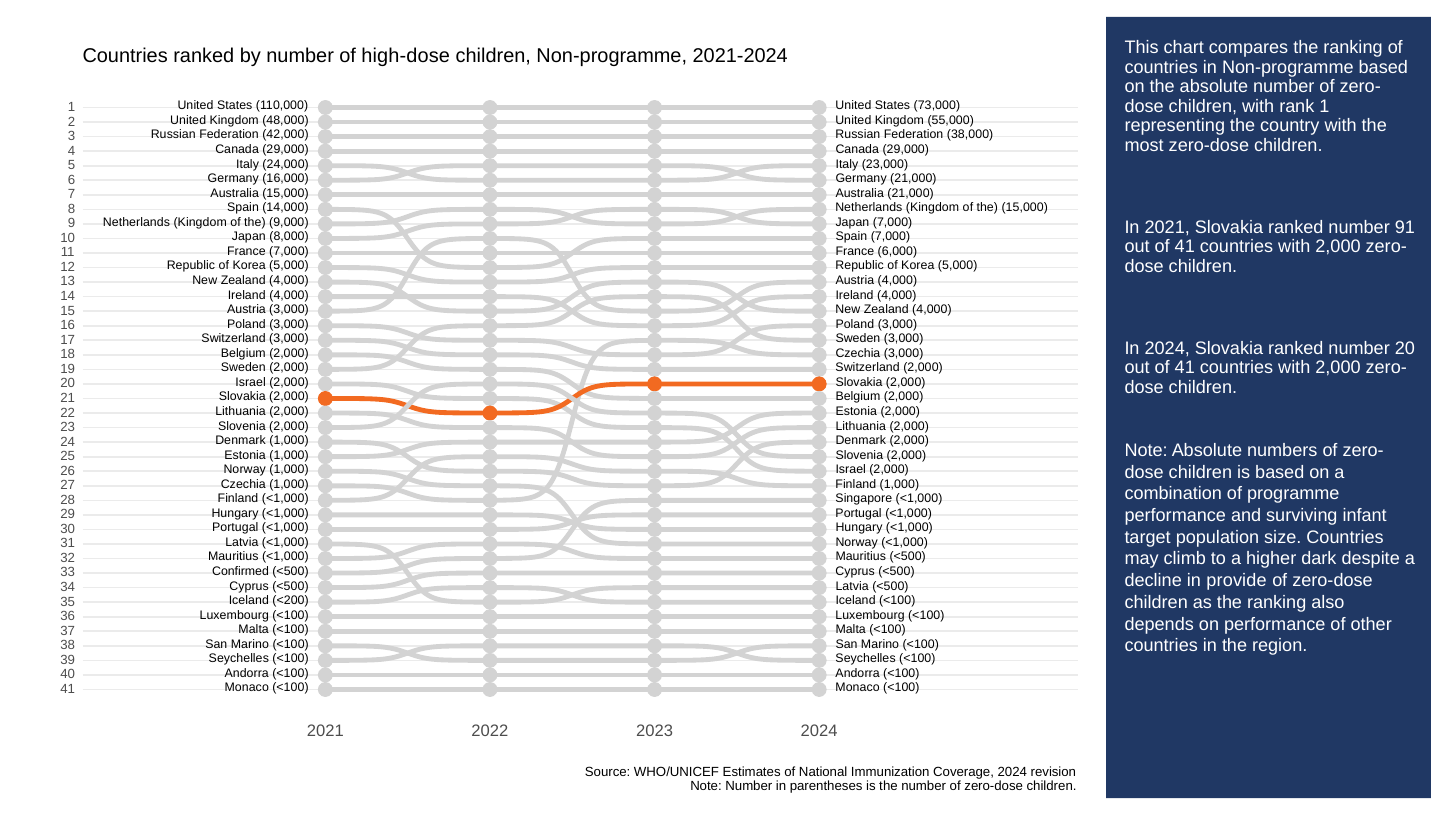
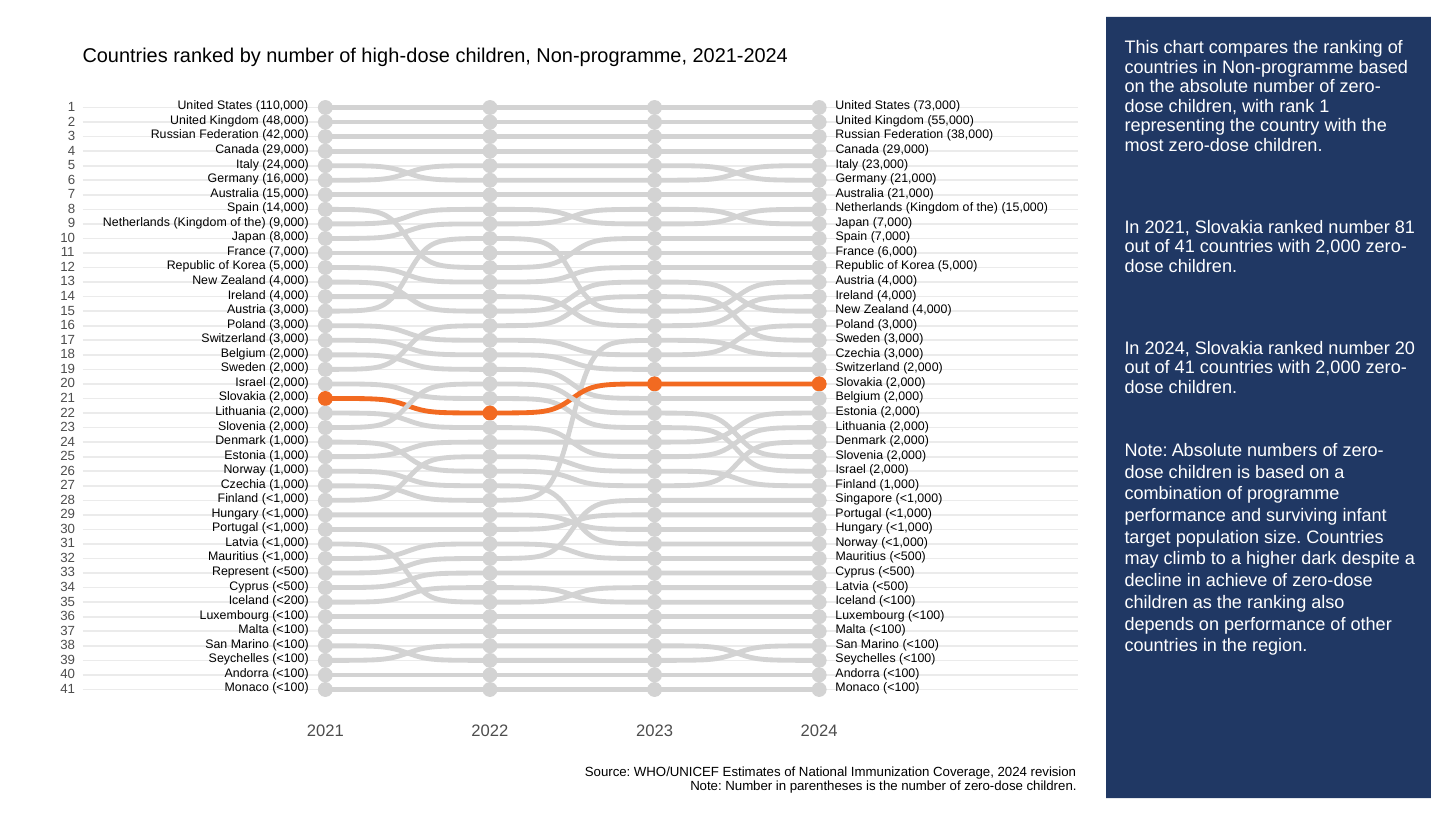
91: 91 -> 81 (1405, 227)
Confirmed: Confirmed -> Represent (241, 571)
provide: provide -> achieve (1237, 581)
